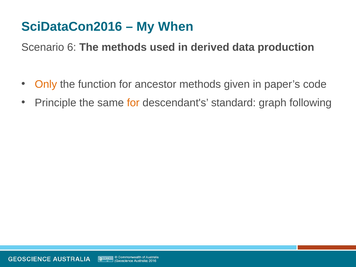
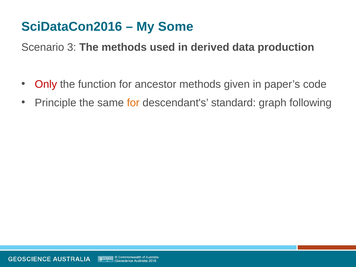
When: When -> Some (176, 27)
6: 6 -> 3 (72, 47)
Only colour: orange -> red (46, 84)
